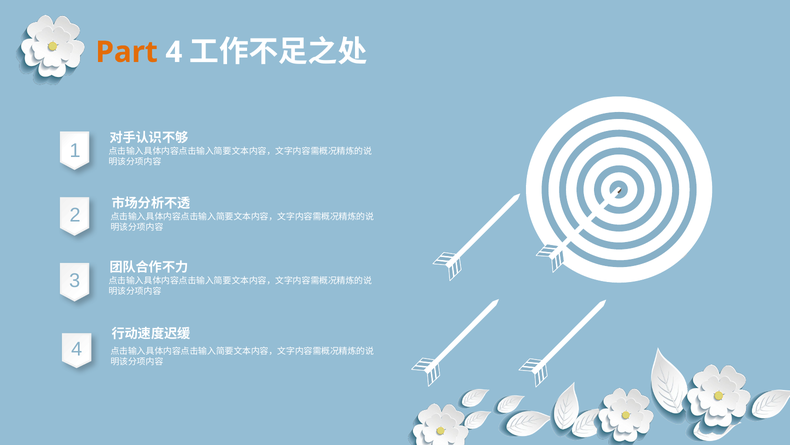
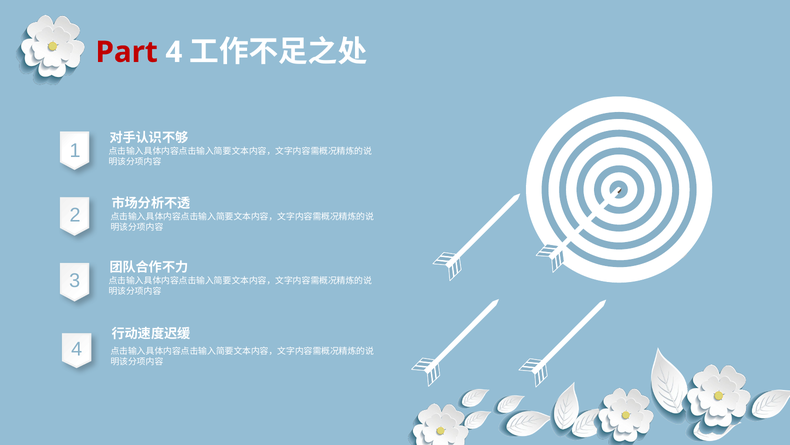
Part colour: orange -> red (127, 52)
